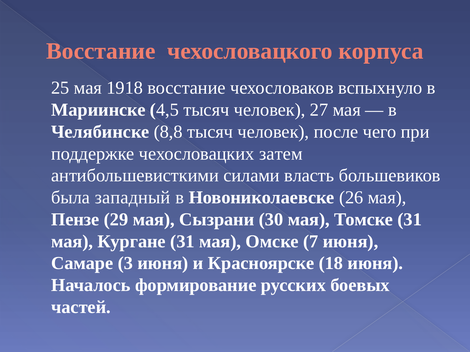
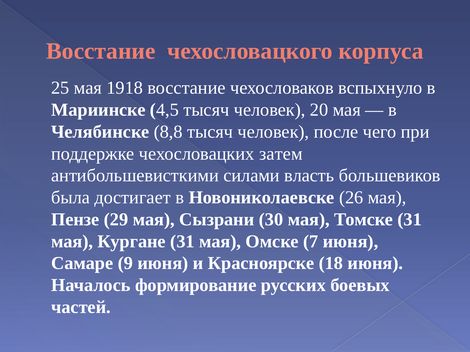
27: 27 -> 20 (319, 110)
западный: западный -> достигает (133, 198)
3: 3 -> 9 (125, 264)
